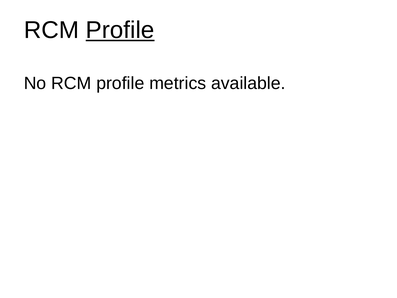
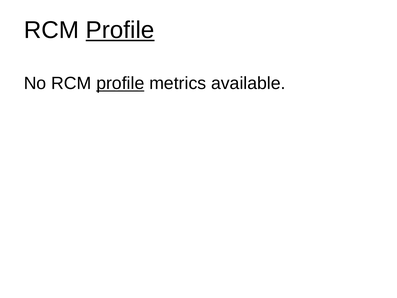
profile underline: none -> present (120, 83)
